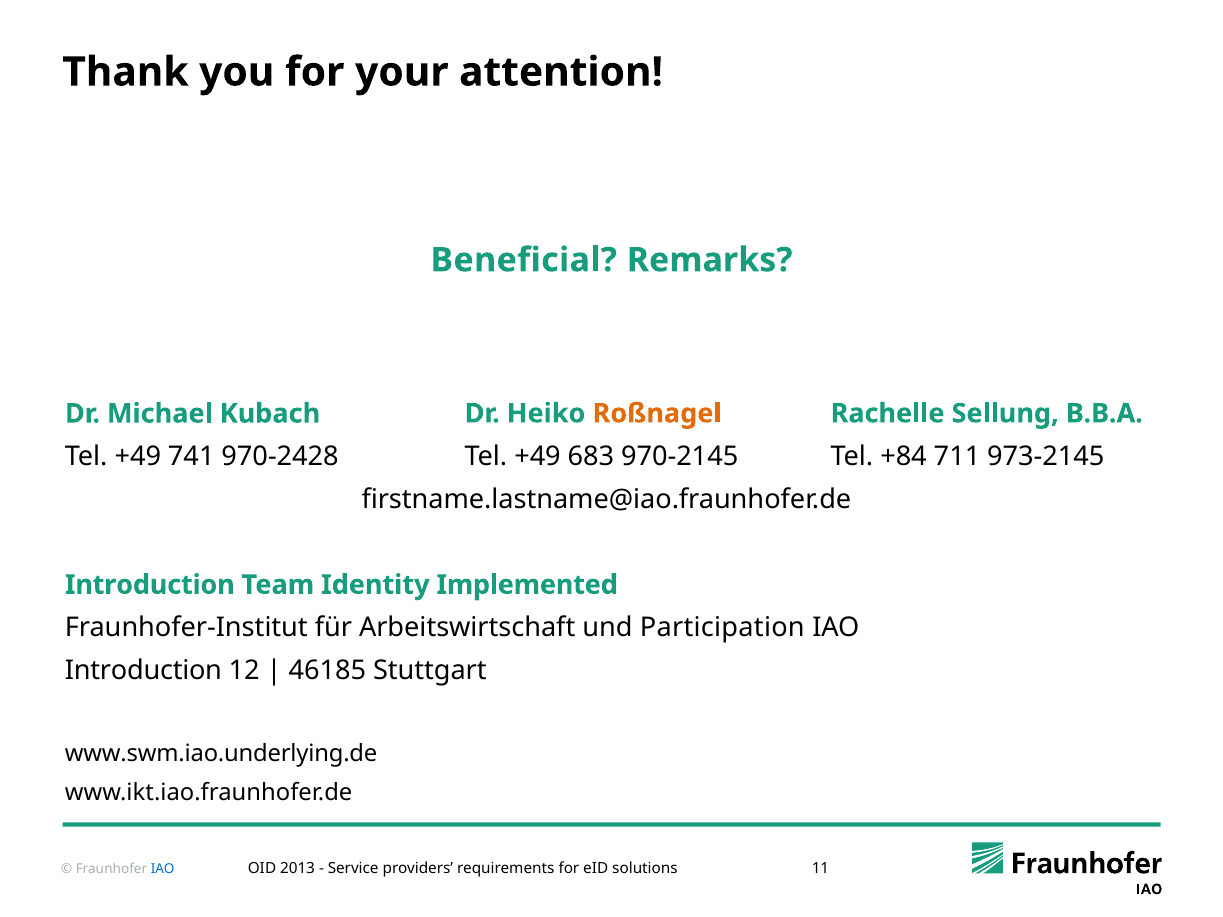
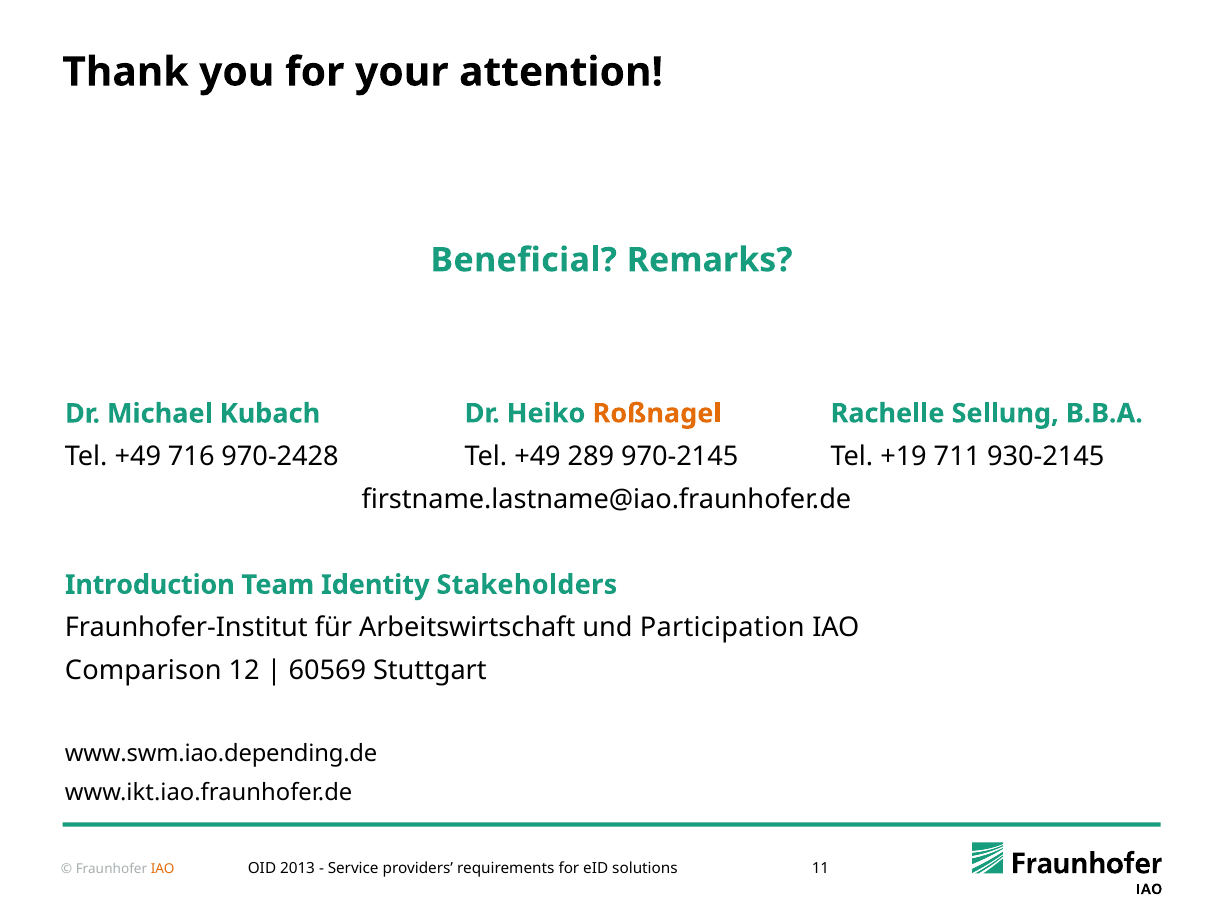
683: 683 -> 289 (591, 456)
+84: +84 -> +19 (904, 456)
973-2145: 973-2145 -> 930-2145 (1046, 456)
741: 741 -> 716 (191, 457)
Implemented: Implemented -> Stakeholders (527, 585)
Introduction: Introduction -> Comparison (143, 671)
46185: 46185 -> 60569 (327, 671)
www.swm.iao.underlying.de: www.swm.iao.underlying.de -> www.swm.iao.depending.de (221, 754)
IAO colour: blue -> orange (163, 869)
